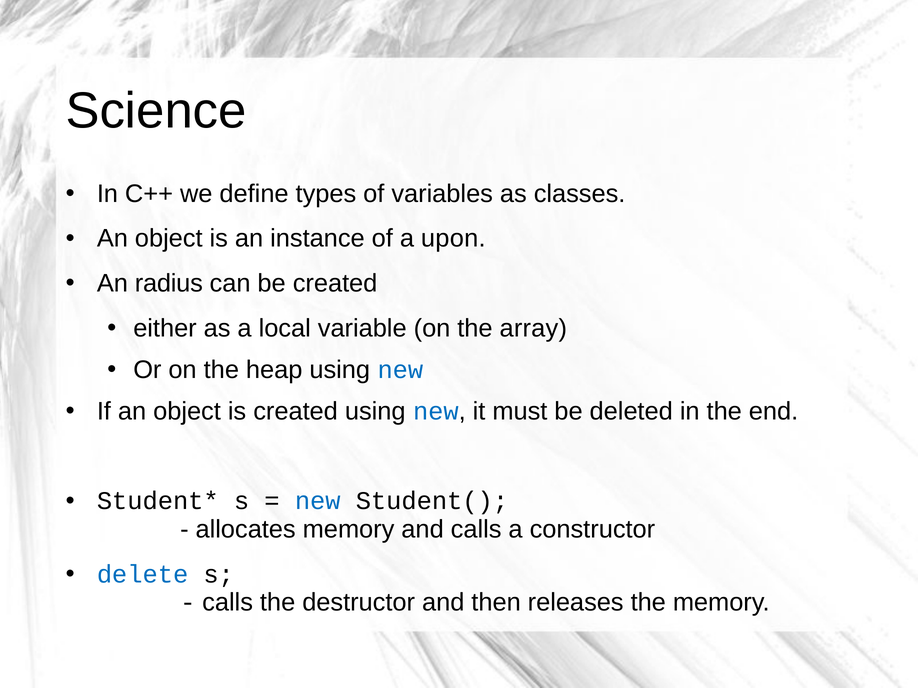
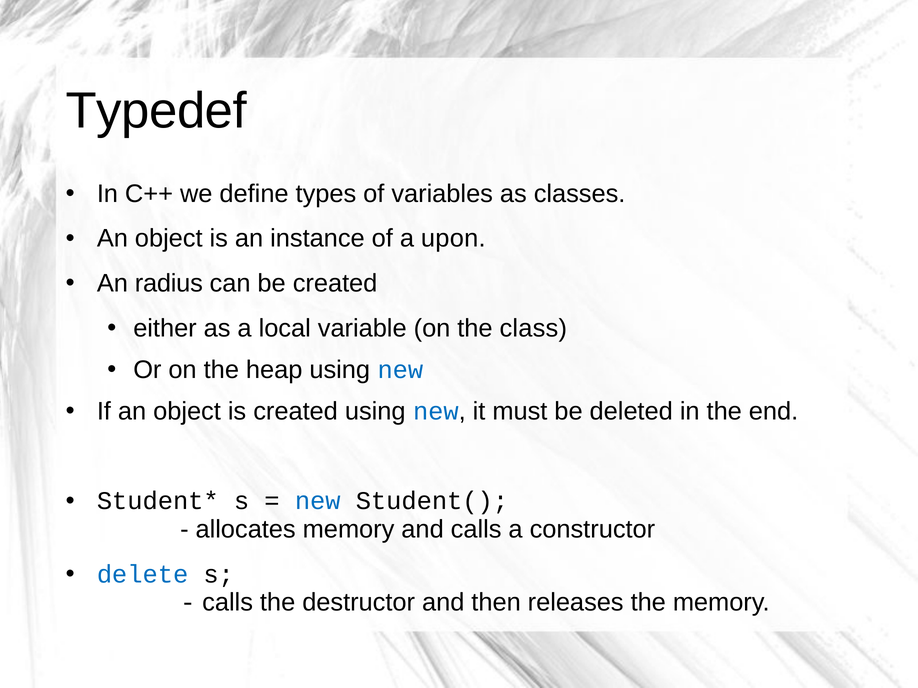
Science: Science -> Typedef (156, 111)
array: array -> class (533, 328)
